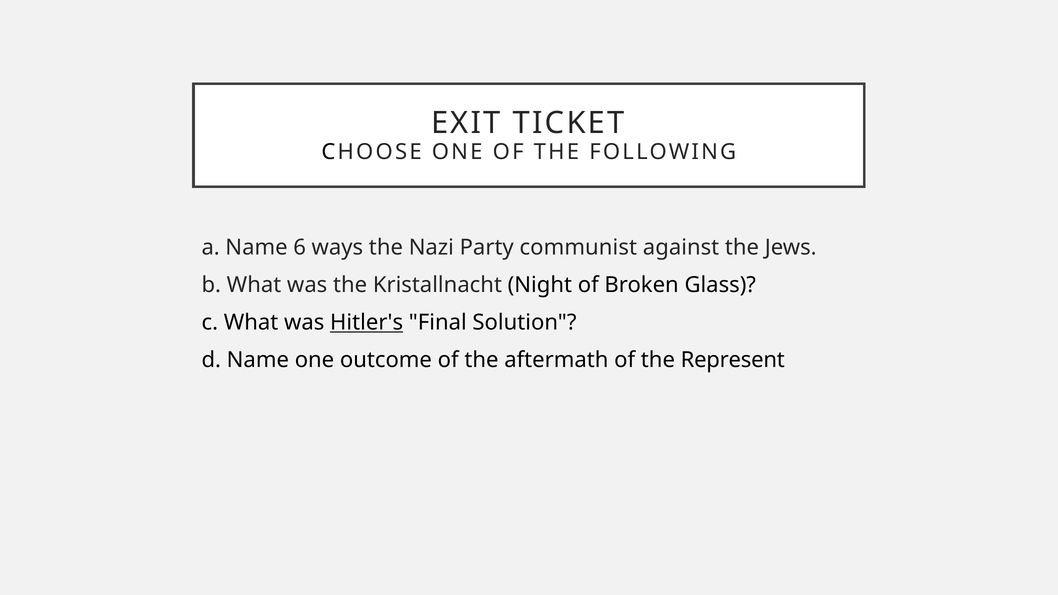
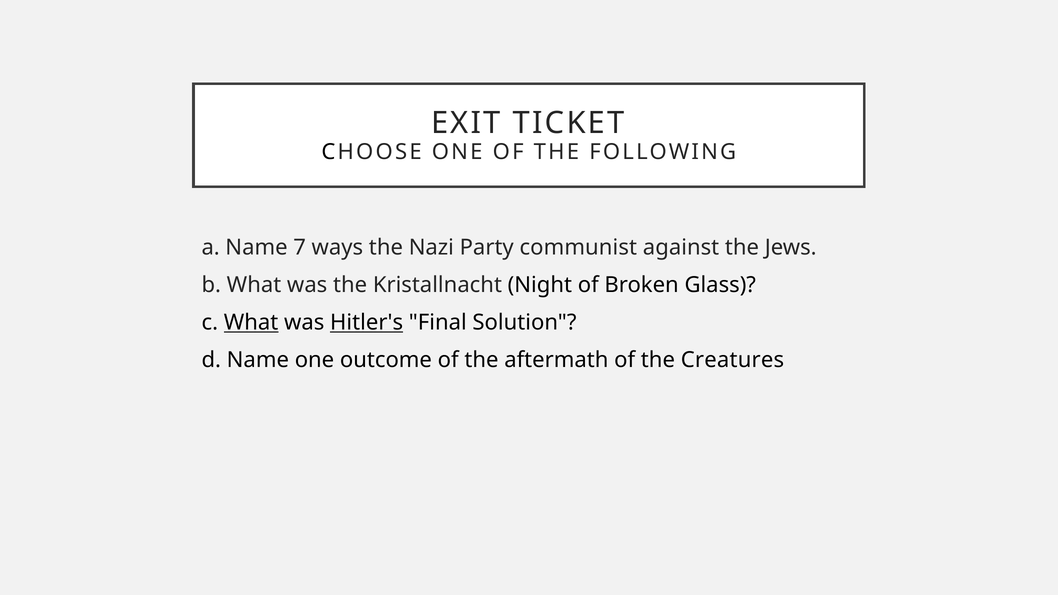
6: 6 -> 7 (300, 248)
What underline: none -> present (251, 323)
Represent: Represent -> Creatures (732, 360)
